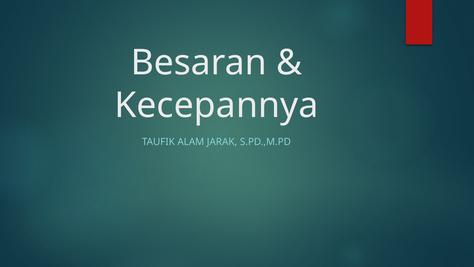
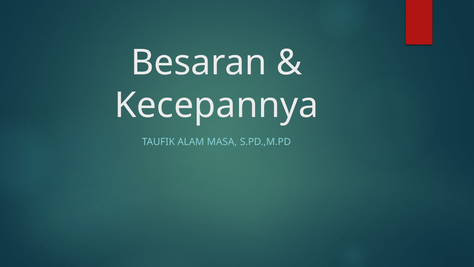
JARAK: JARAK -> MASA (222, 142)
